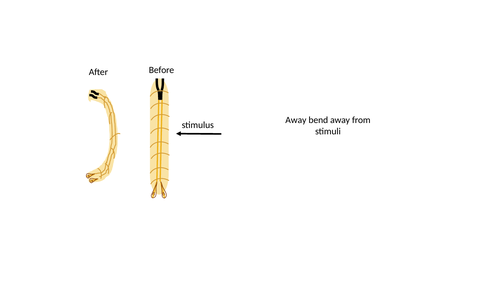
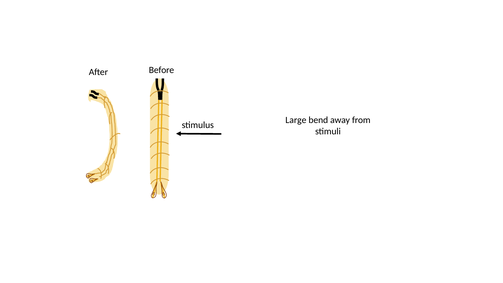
Away: Away -> Large (296, 120)
